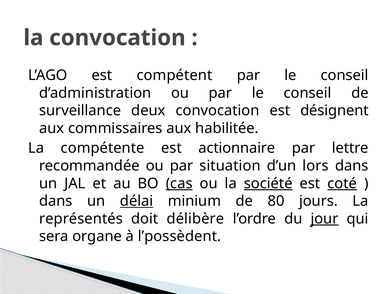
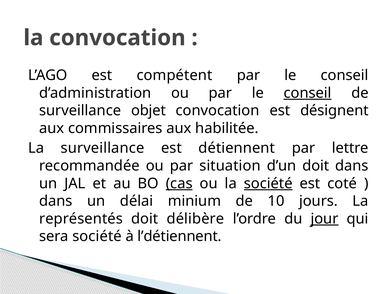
conseil underline: none -> present (308, 93)
deux: deux -> objet (148, 111)
La compétente: compétente -> surveillance (103, 148)
actionnaire: actionnaire -> détiennent (237, 148)
d’un lors: lors -> doit (316, 166)
coté underline: present -> none (342, 183)
délai underline: present -> none (137, 201)
80: 80 -> 10 (276, 201)
sera organe: organe -> société (97, 236)
l’possèdent: l’possèdent -> l’détiennent (180, 236)
